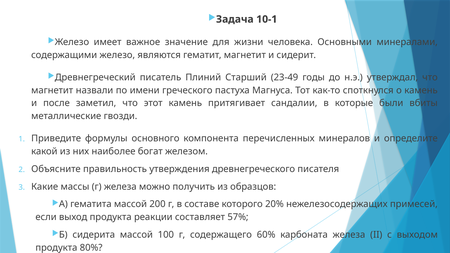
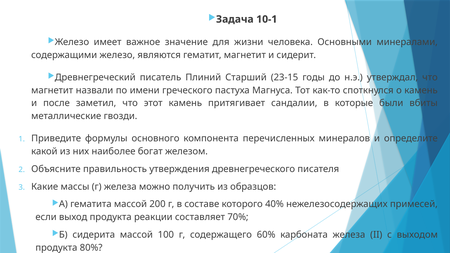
23-49: 23-49 -> 23-15 (285, 77)
20%: 20% -> 40% (274, 204)
57%: 57% -> 70% (238, 217)
